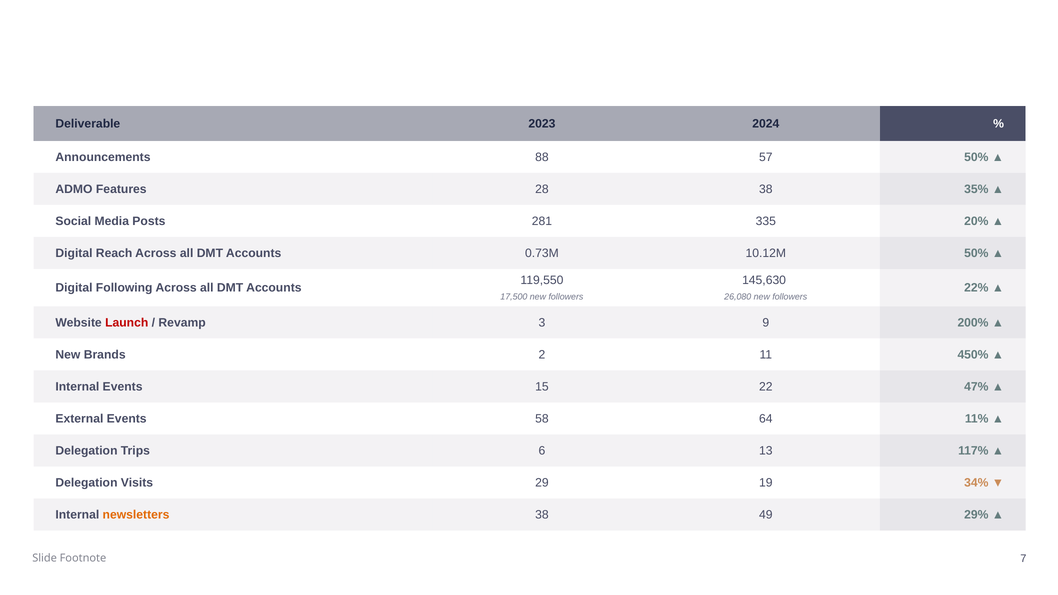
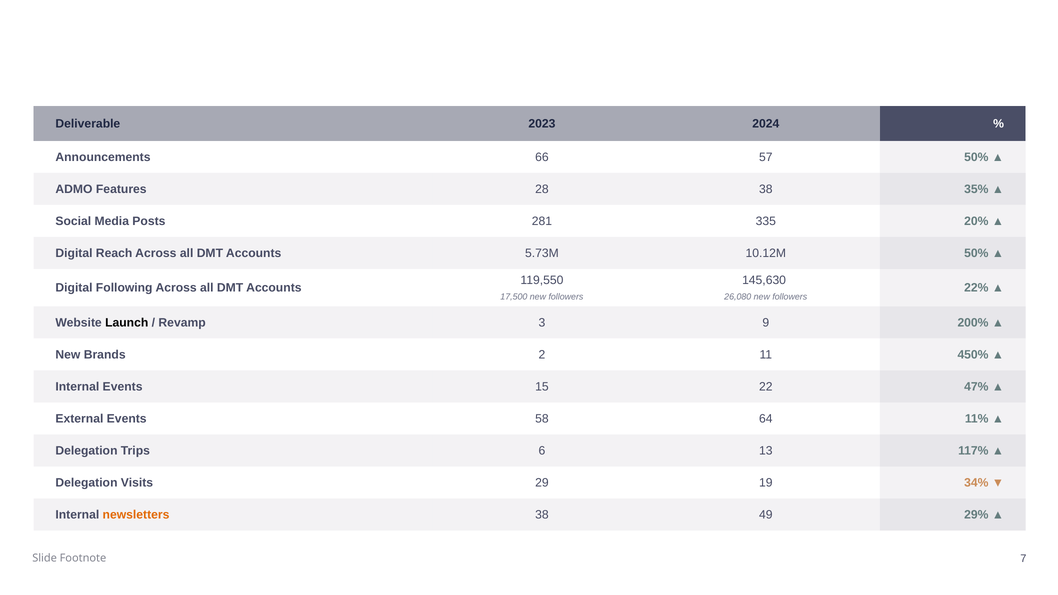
88: 88 -> 66 (542, 157)
0.73M: 0.73M -> 5.73M (542, 253)
Launch colour: red -> black (127, 323)
